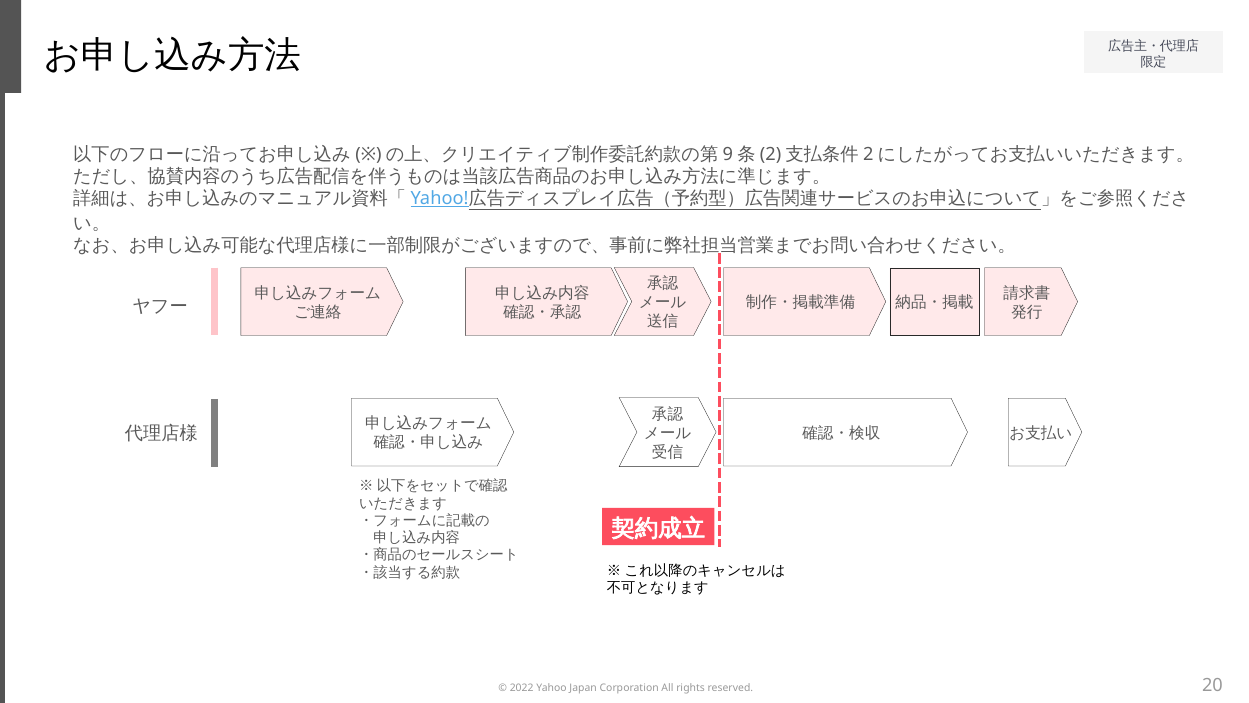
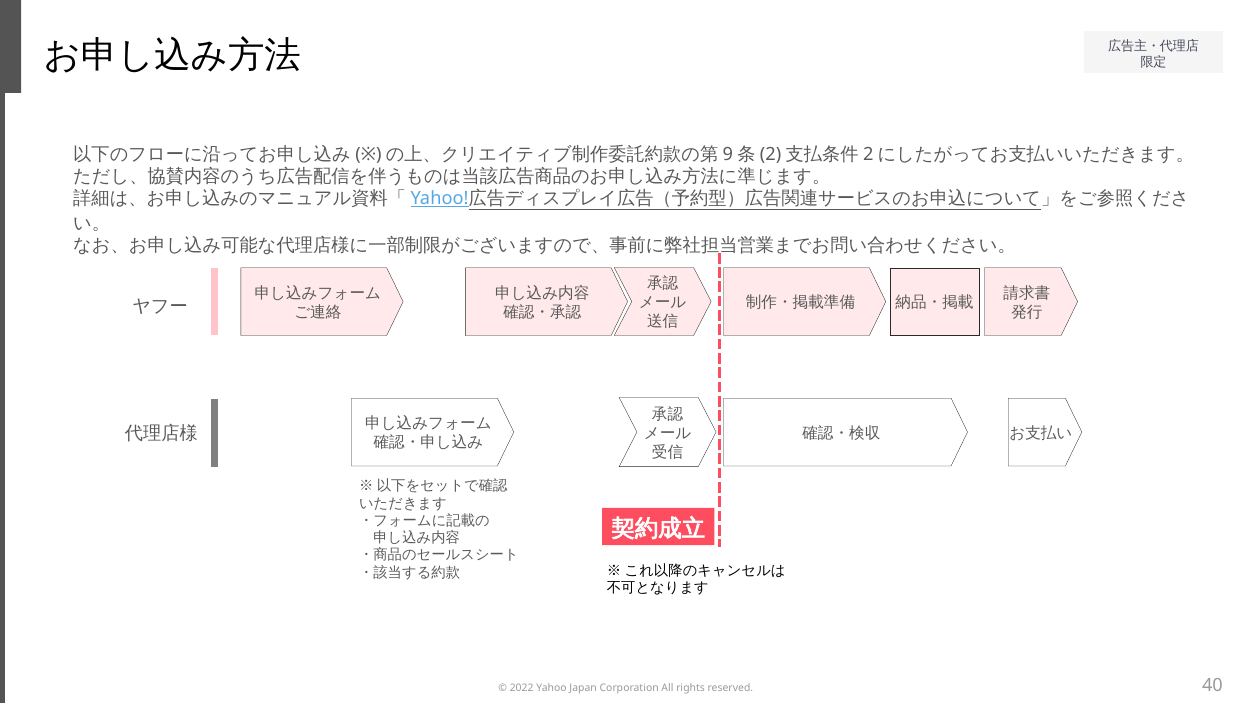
20: 20 -> 40 (1212, 685)
